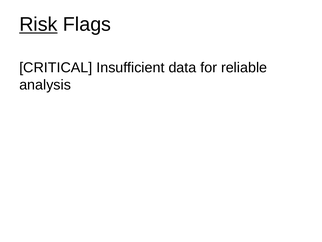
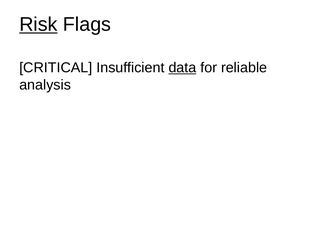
data underline: none -> present (182, 68)
